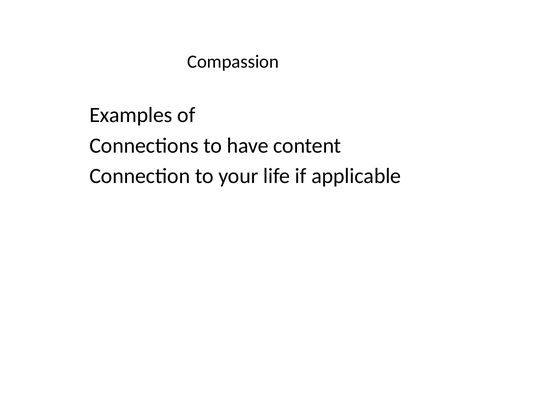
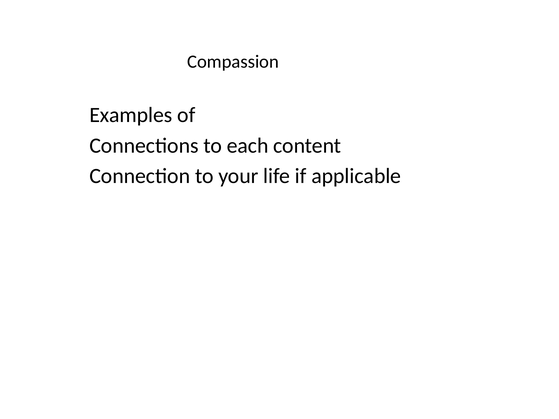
have: have -> each (248, 146)
